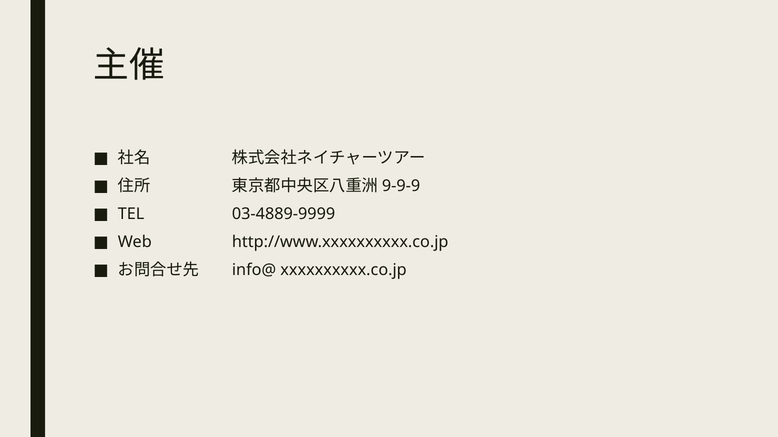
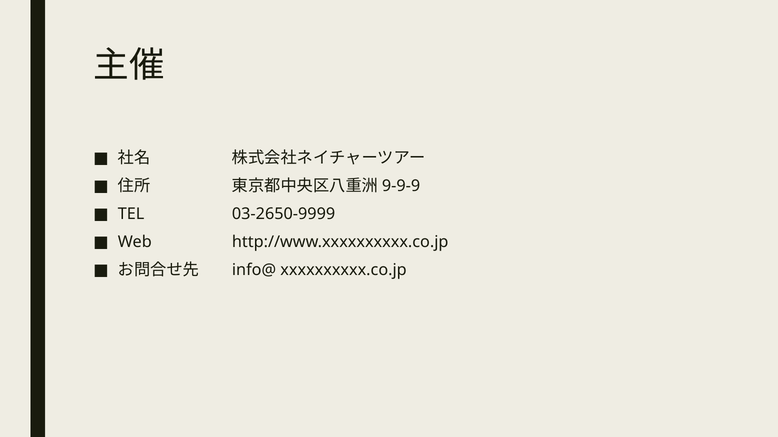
03-4889-9999: 03-4889-9999 -> 03-2650-9999 (284, 214)
